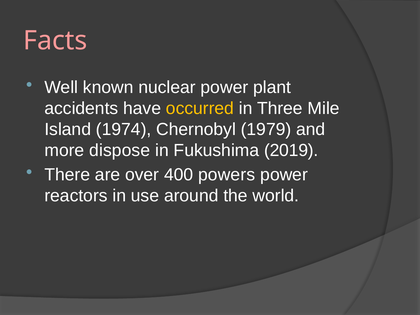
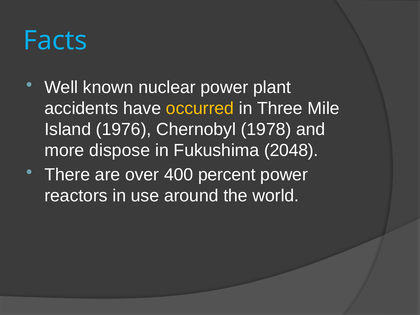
Facts colour: pink -> light blue (55, 41)
1974: 1974 -> 1976 (124, 129)
1979: 1979 -> 1978 (266, 129)
2019: 2019 -> 2048 (291, 150)
powers: powers -> percent (227, 175)
